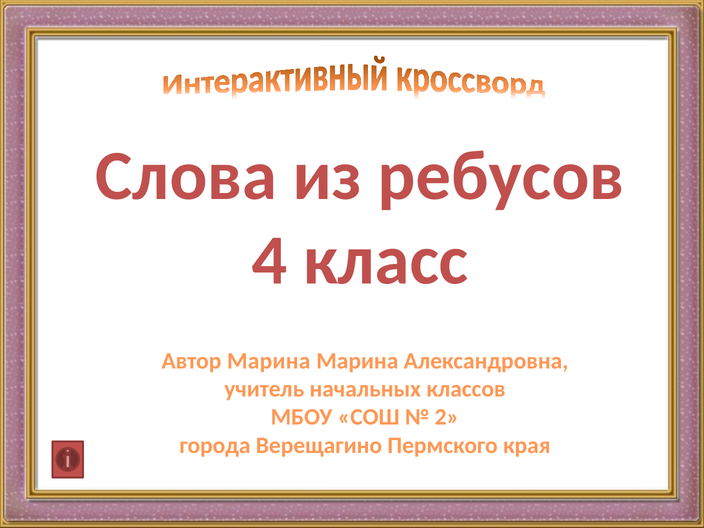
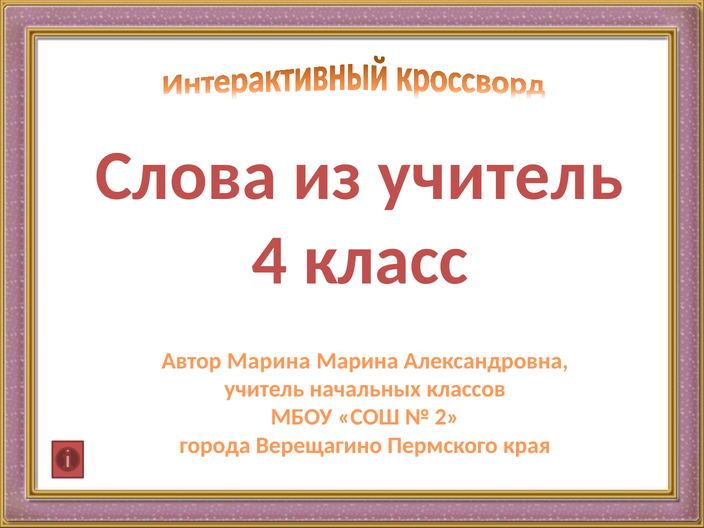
из ребусов: ребусов -> учитель (501, 176)
